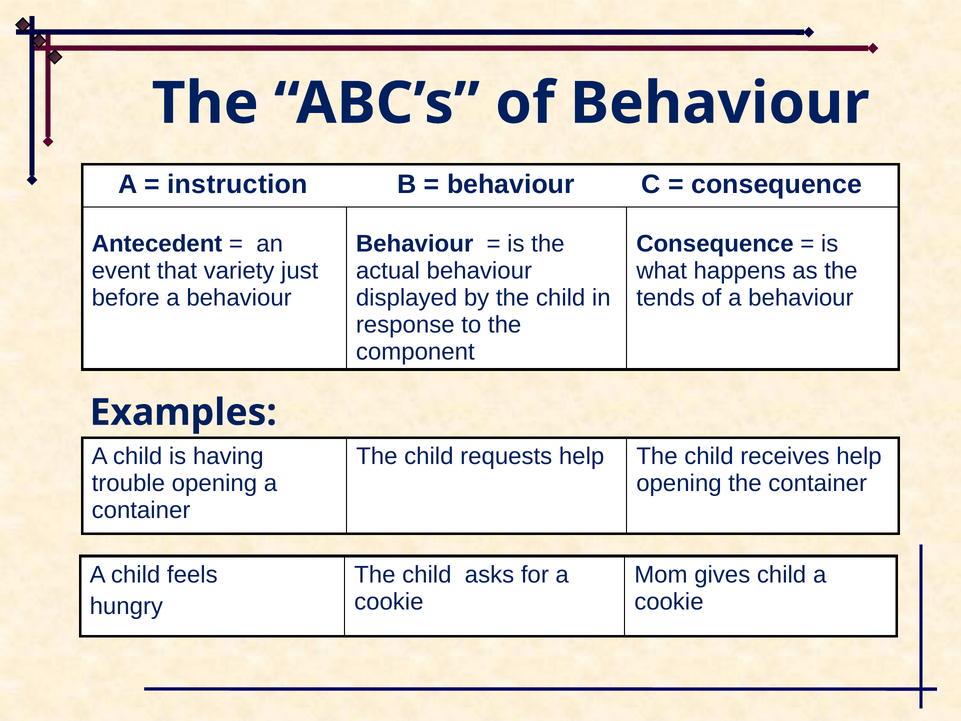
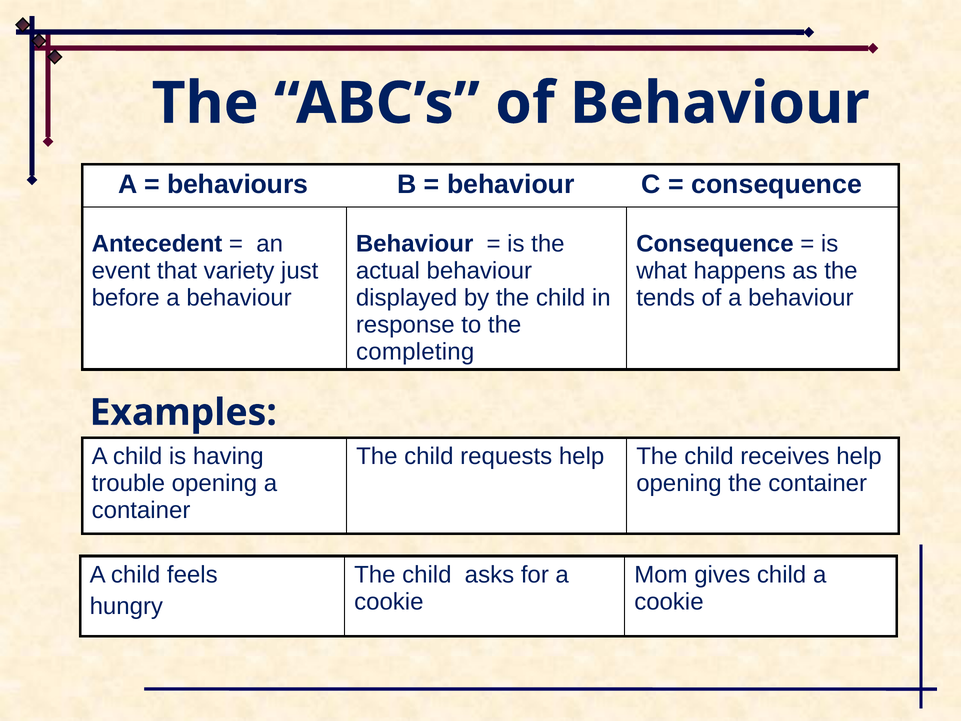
instruction: instruction -> behaviours (238, 184)
component: component -> completing (415, 352)
